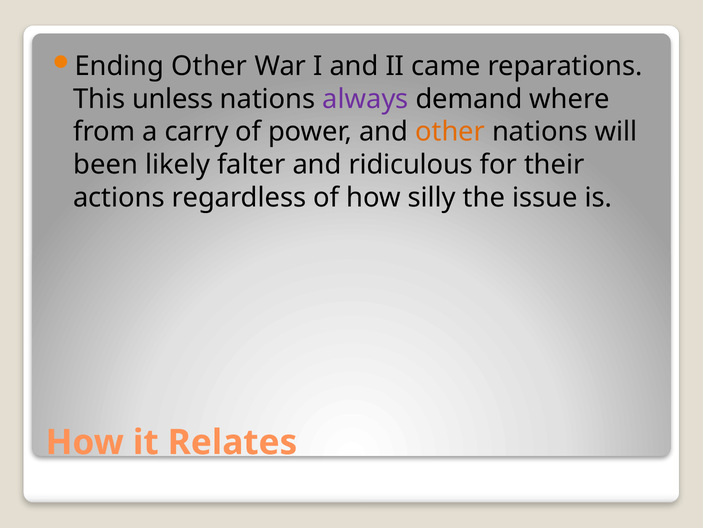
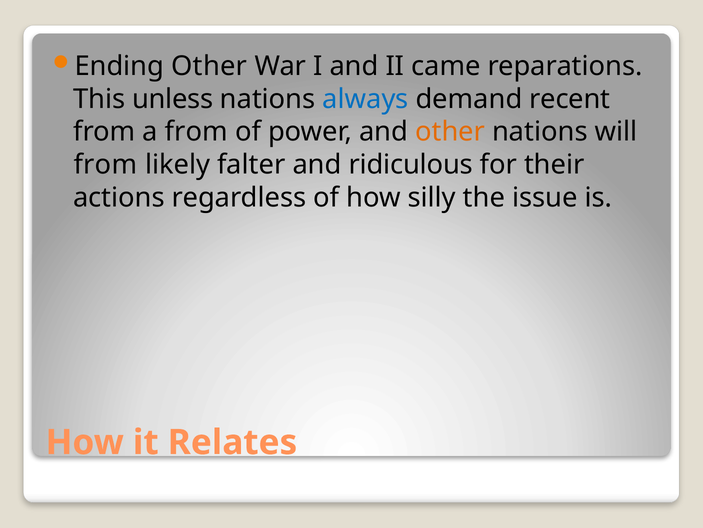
always colour: purple -> blue (366, 99)
where: where -> recent (570, 99)
a carry: carry -> from (196, 132)
been: been -> from (105, 165)
